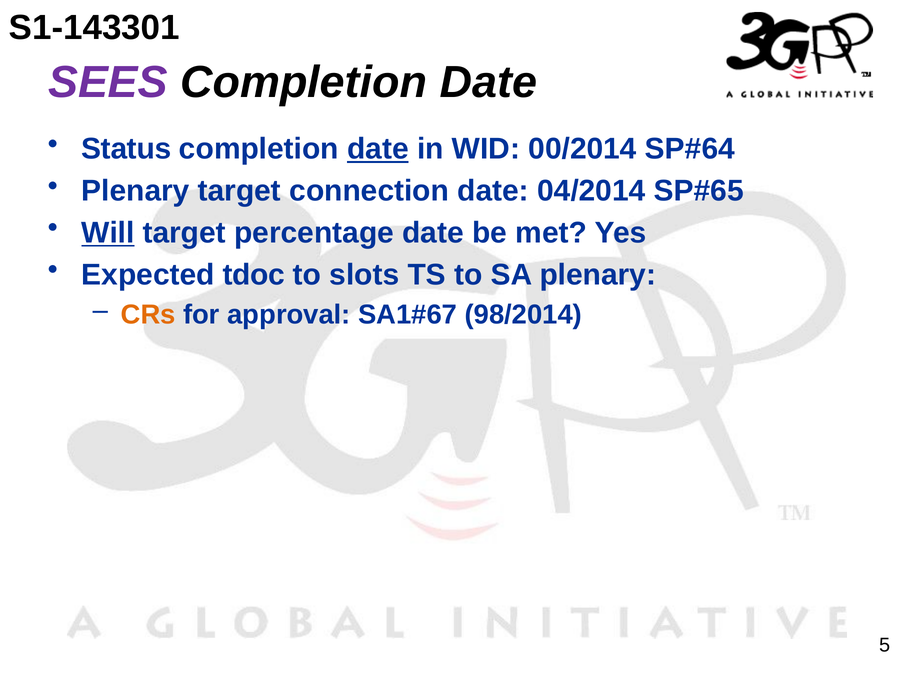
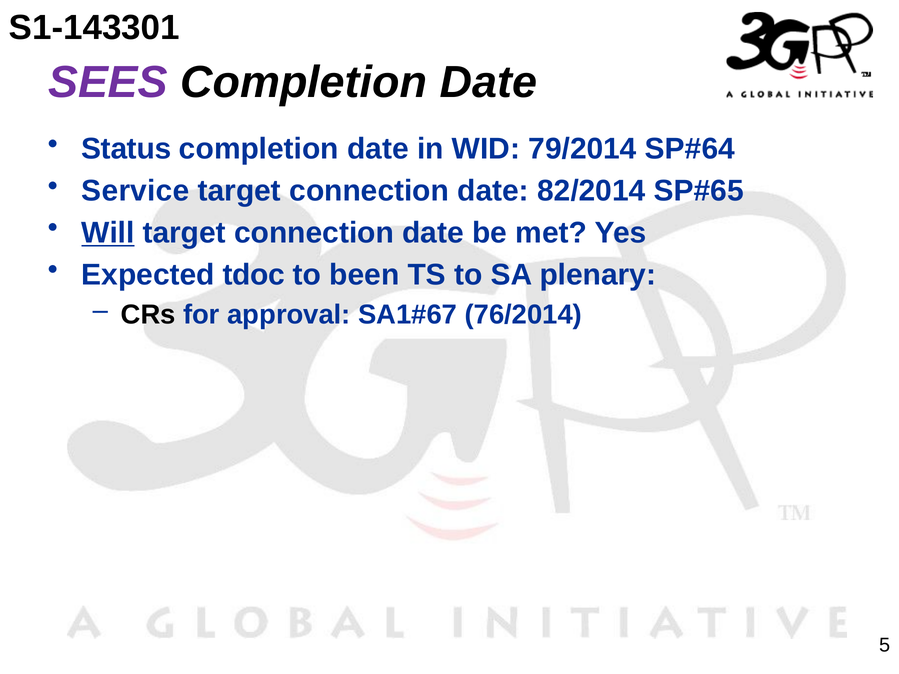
date underline: present -> none (378, 149)
00/2014: 00/2014 -> 79/2014 (583, 149)
Plenary: Plenary -> Service (135, 191)
04/2014: 04/2014 -> 82/2014 (591, 191)
percentage: percentage -> connection (314, 233)
slots: slots -> been (364, 275)
CRs colour: orange -> black (148, 315)
98/2014: 98/2014 -> 76/2014 (523, 315)
